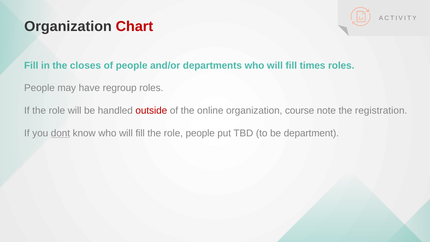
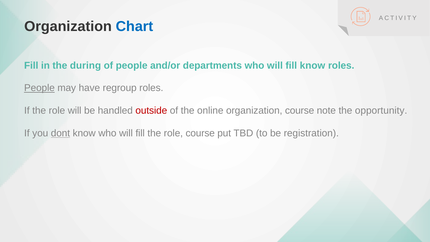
Chart colour: red -> blue (134, 27)
closes: closes -> during (85, 65)
fill times: times -> know (312, 65)
People underline: none -> present (39, 88)
registration: registration -> opportunity (381, 111)
role people: people -> course (200, 133)
department: department -> registration (311, 133)
